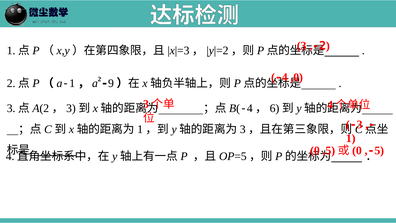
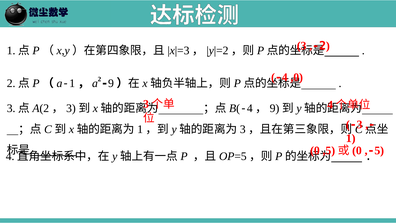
6: 6 -> 9 (275, 108)
